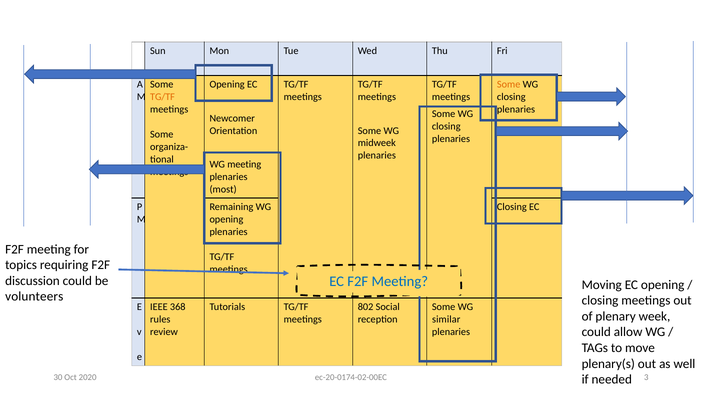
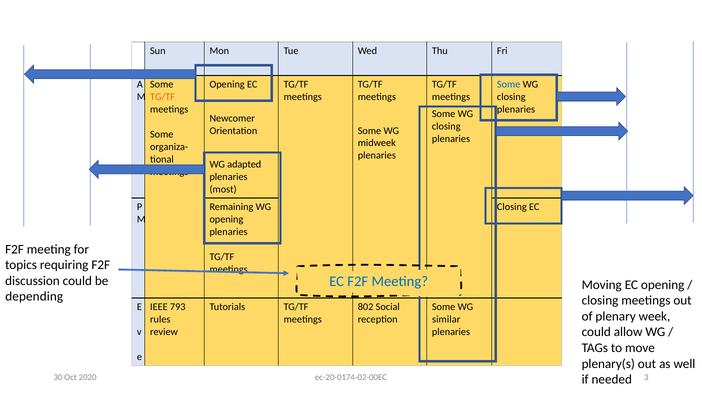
Some colour: orange -> blue (509, 84)
WG meeting: meeting -> adapted (244, 164)
volunteers: volunteers -> depending (34, 297)
368: 368 -> 793 (178, 307)
